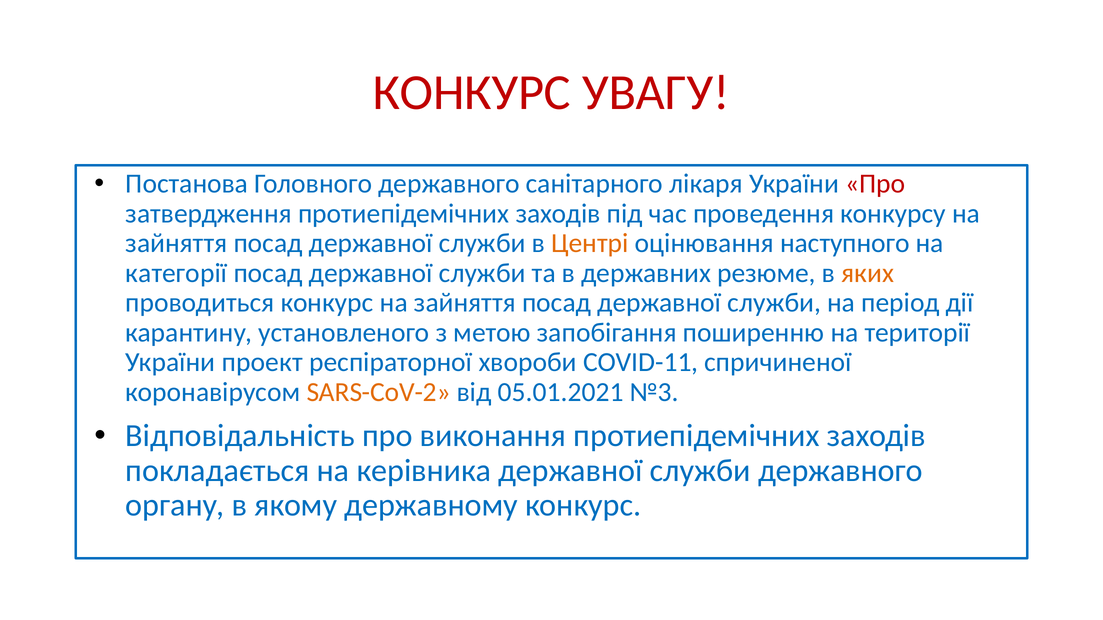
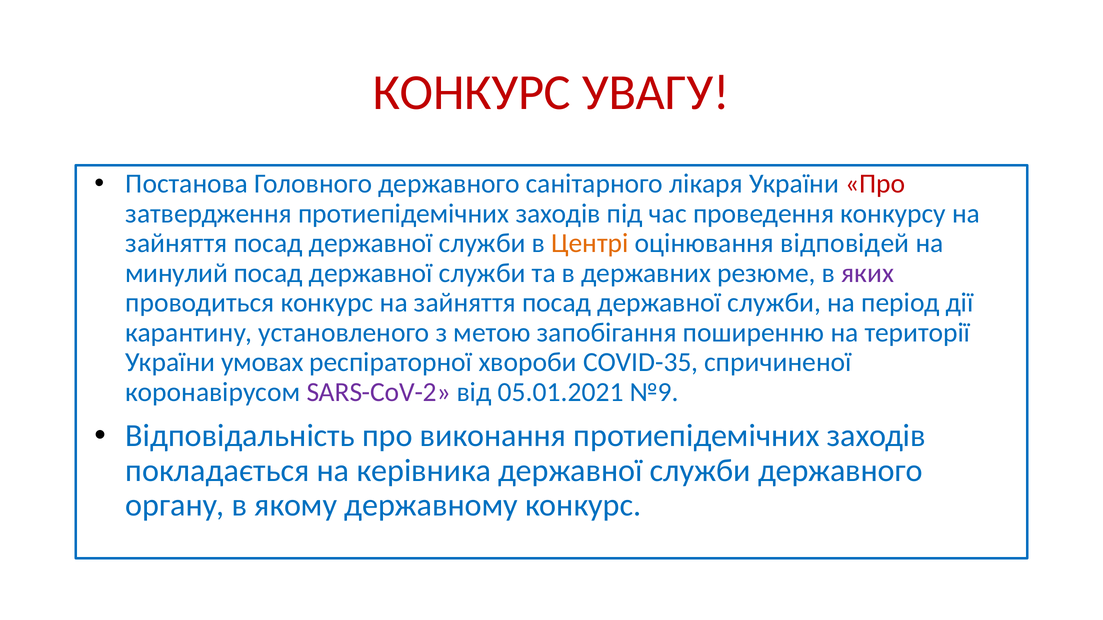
наступного: наступного -> відповідей (845, 244)
категорії: категорії -> минулий (177, 273)
яких colour: orange -> purple (868, 273)
проект: проект -> умовах (262, 363)
COVID-11: COVID-11 -> COVID-35 (641, 363)
SARS-CoV-2 colour: orange -> purple (379, 392)
№3: №3 -> №9 (654, 392)
